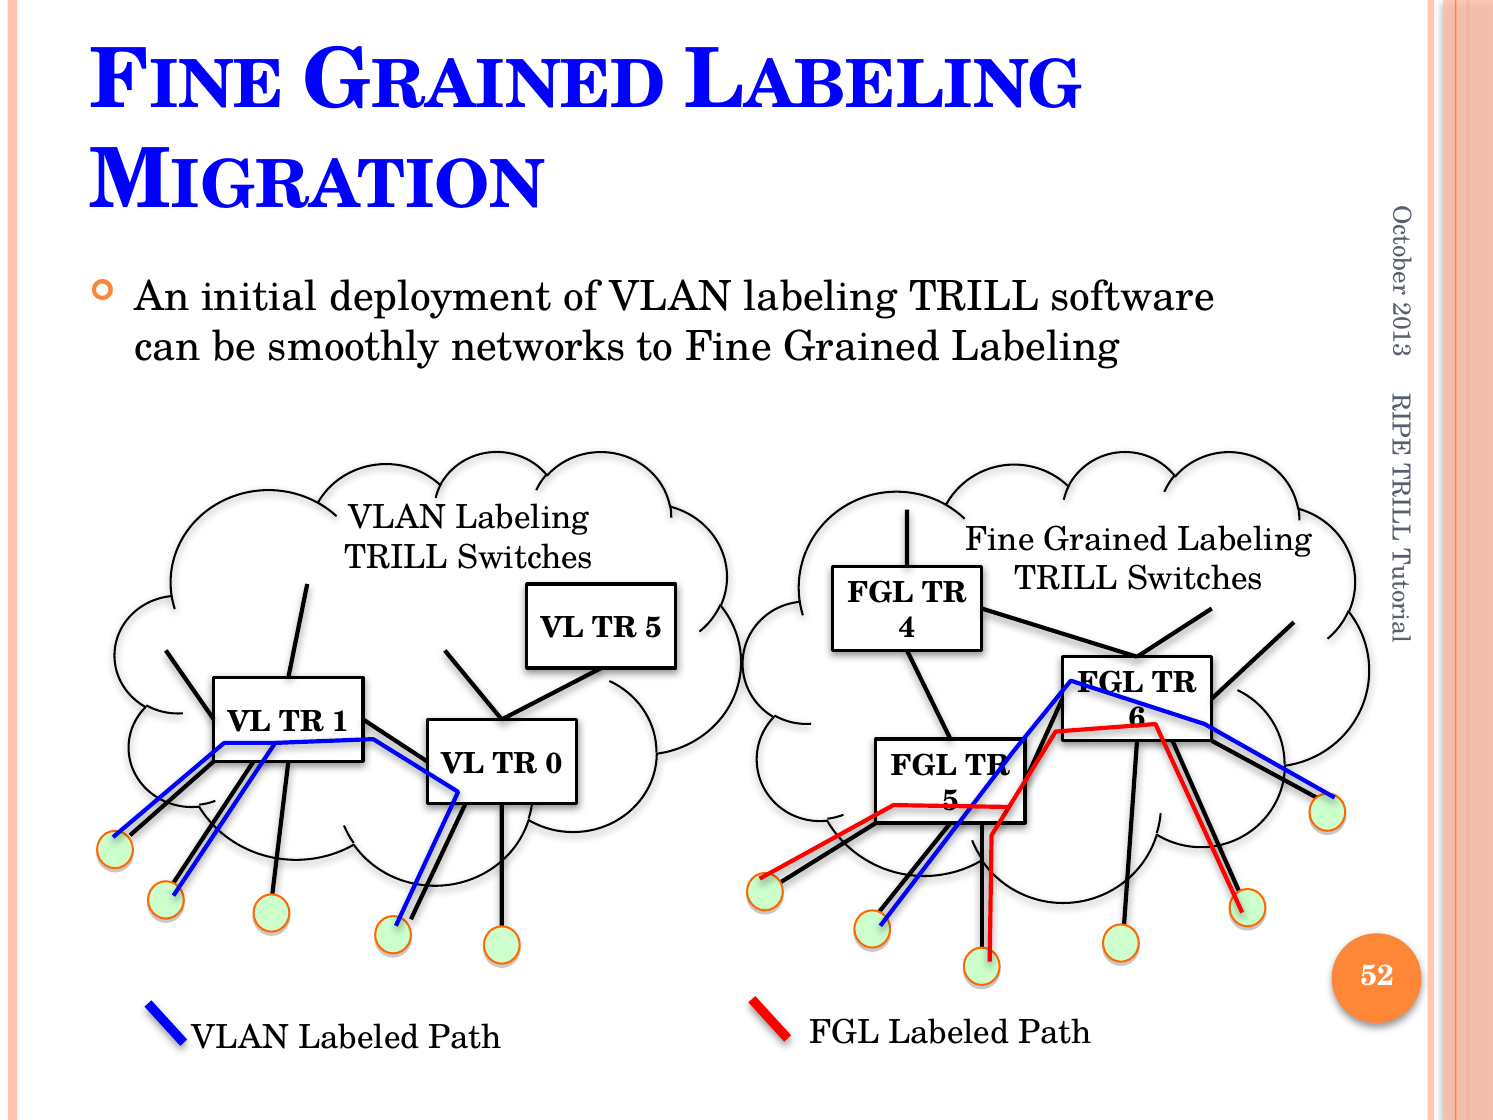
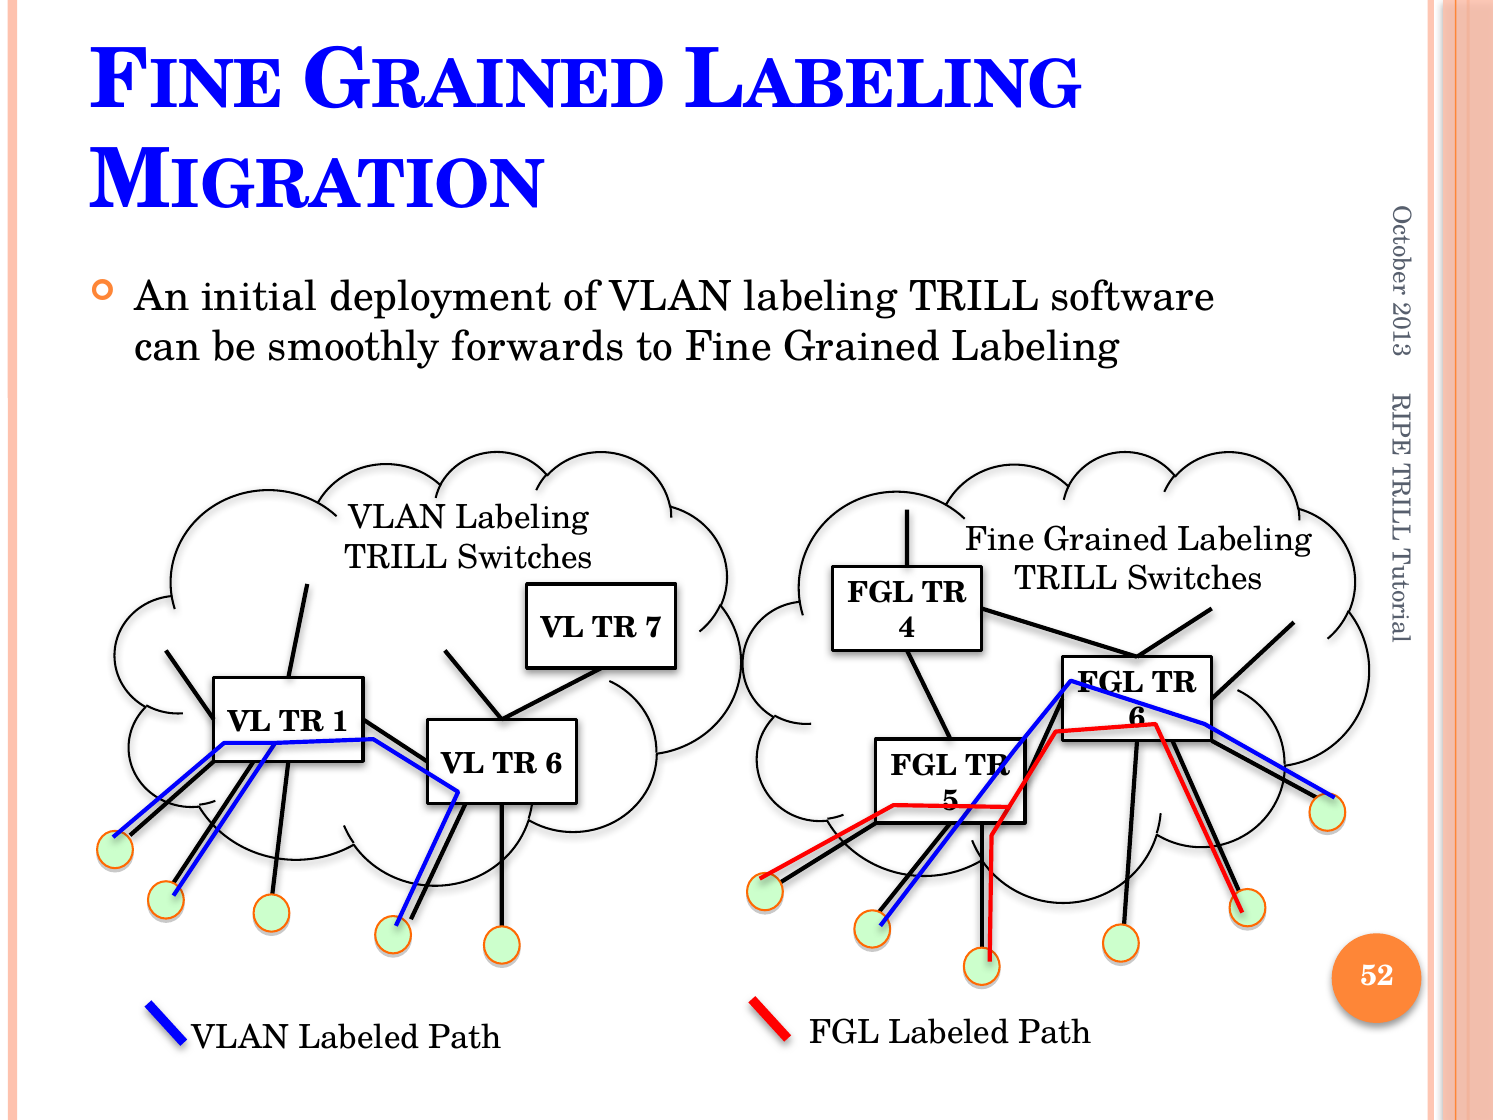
networks: networks -> forwards (538, 346)
VL TR 5: 5 -> 7 (653, 628)
0: 0 -> 6 (554, 763)
